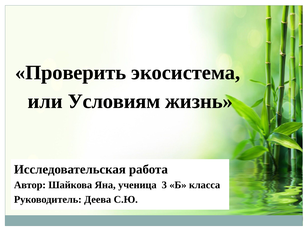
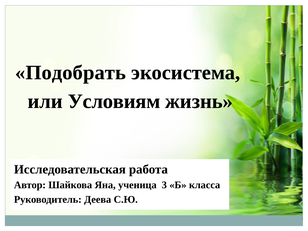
Проверить: Проверить -> Подобрать (71, 73)
